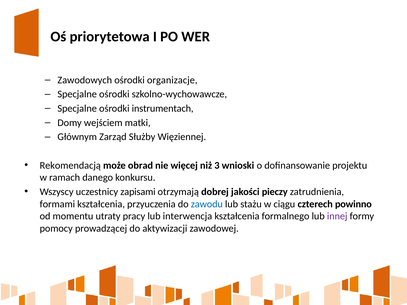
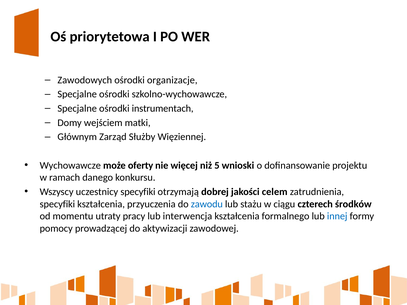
Rekomendacją: Rekomendacją -> Wychowawcze (70, 166)
obrad: obrad -> oferty (141, 166)
3: 3 -> 5 (217, 166)
uczestnicy zapisami: zapisami -> specyfiki (138, 192)
pieczy: pieczy -> celem (275, 192)
formami: formami -> specyfiki (57, 204)
powinno: powinno -> środków (353, 204)
innej colour: purple -> blue (337, 216)
